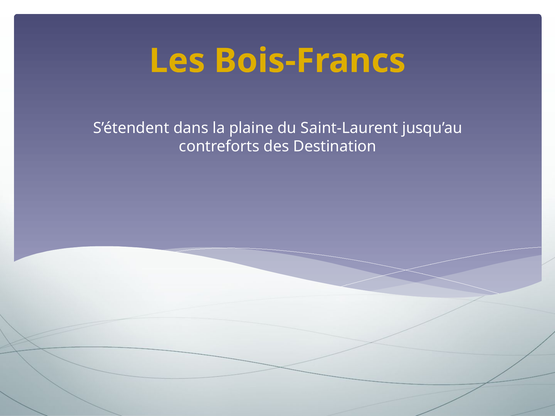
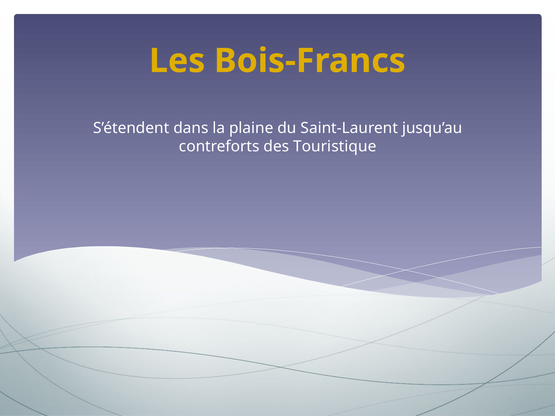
Destination: Destination -> Touristique (335, 147)
